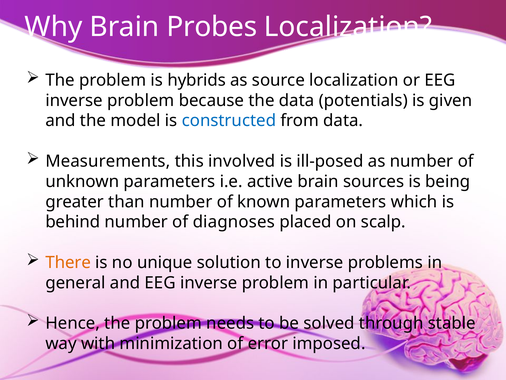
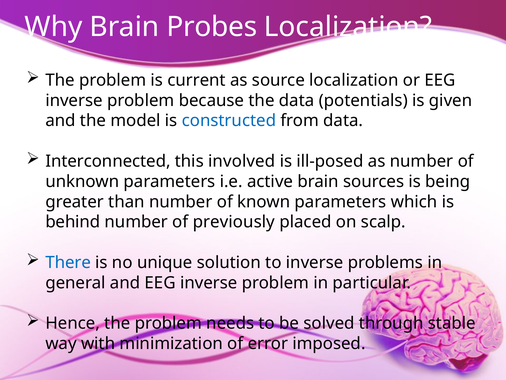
hybrids: hybrids -> current (197, 80)
Measurements: Measurements -> Interconnected (108, 161)
diagnoses: diagnoses -> previously (234, 222)
There colour: orange -> blue (68, 262)
